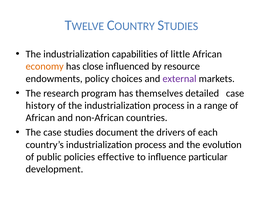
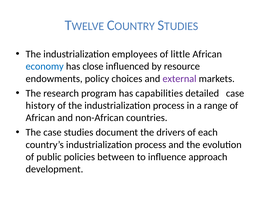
capabilities: capabilities -> employees (135, 54)
economy colour: orange -> blue (45, 66)
themselves: themselves -> capabilities (159, 93)
effective: effective -> between (116, 157)
particular: particular -> approach (208, 157)
